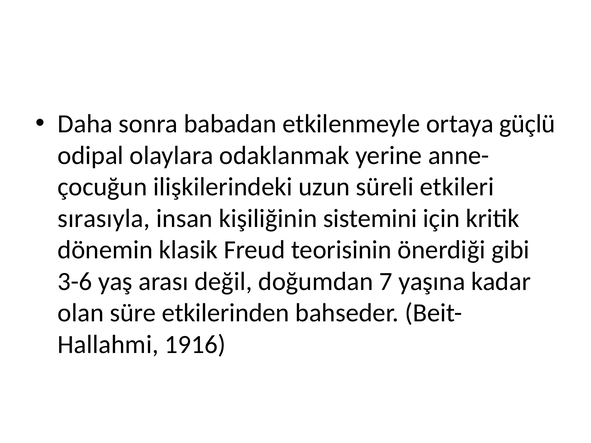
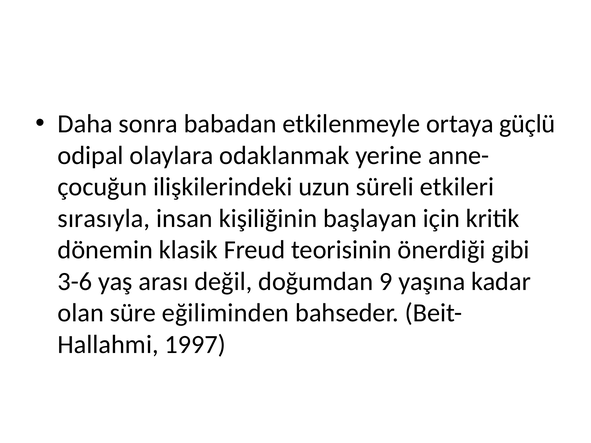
sistemini: sistemini -> başlayan (370, 219)
7: 7 -> 9 (386, 282)
etkilerinden: etkilerinden -> eğiliminden (225, 313)
1916: 1916 -> 1997 (195, 345)
